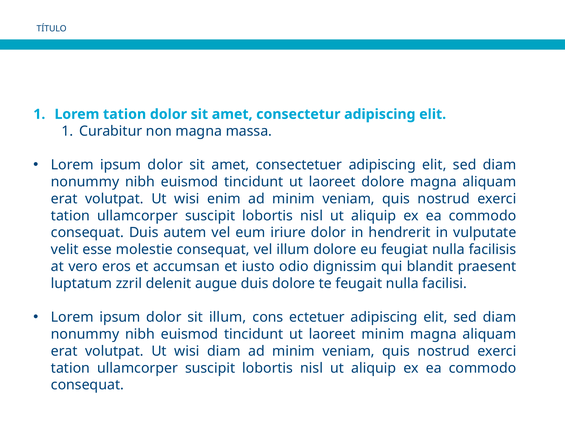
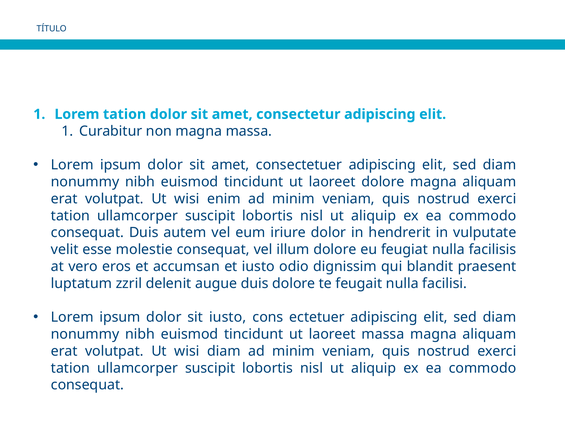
sit illum: illum -> iusto (228, 318)
laoreet minim: minim -> massa (383, 335)
